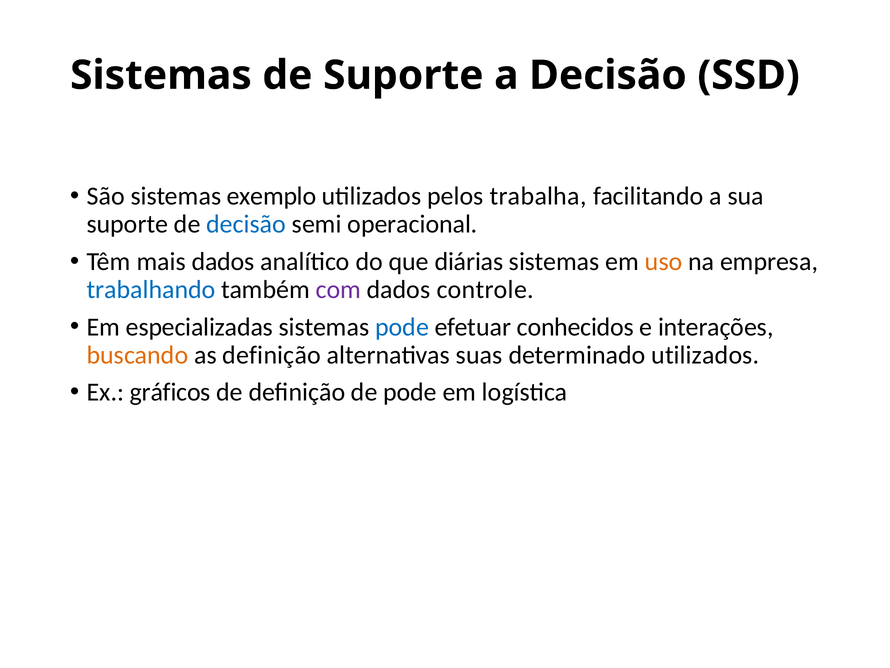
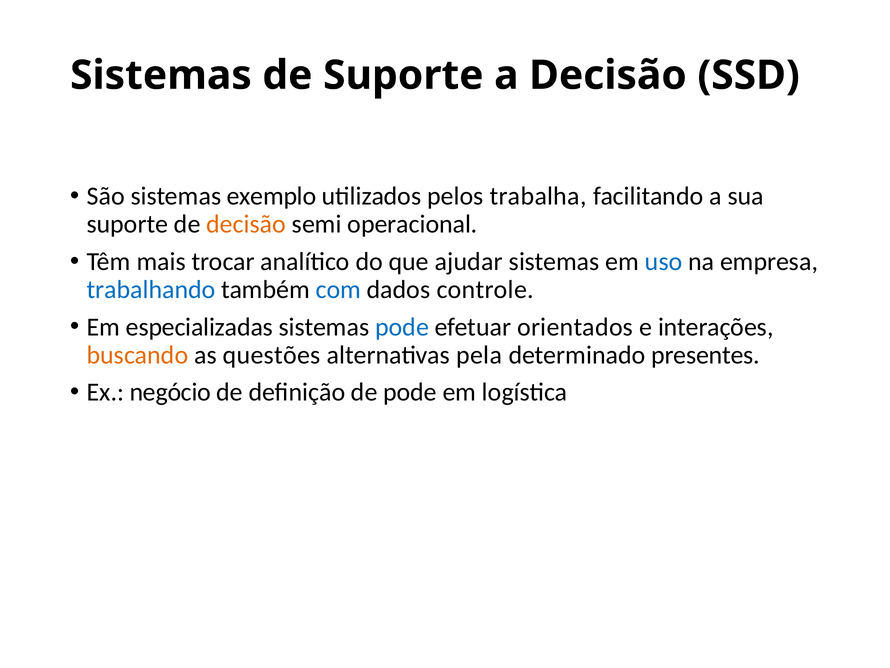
decisão colour: blue -> orange (246, 224)
mais dados: dados -> trocar (223, 261)
diárias: diárias -> ajudar (469, 261)
uso colour: orange -> blue (664, 261)
com colour: purple -> blue (338, 289)
conhecidos: conhecidos -> orientados (575, 327)
as definição: definição -> questões (272, 355)
suas: suas -> pela (479, 355)
determinado utilizados: utilizados -> presentes (705, 355)
gráficos: gráficos -> negócio (170, 392)
